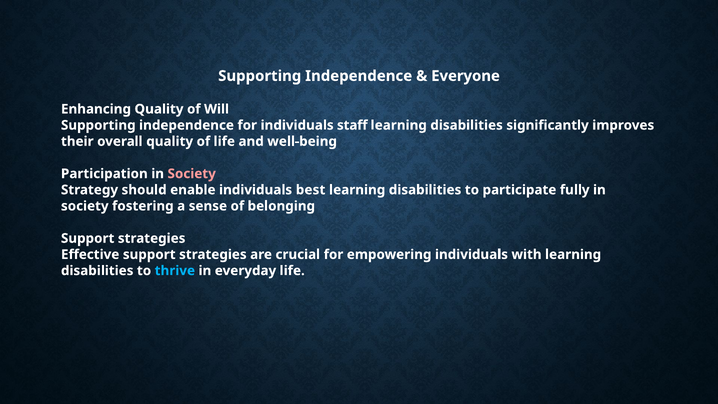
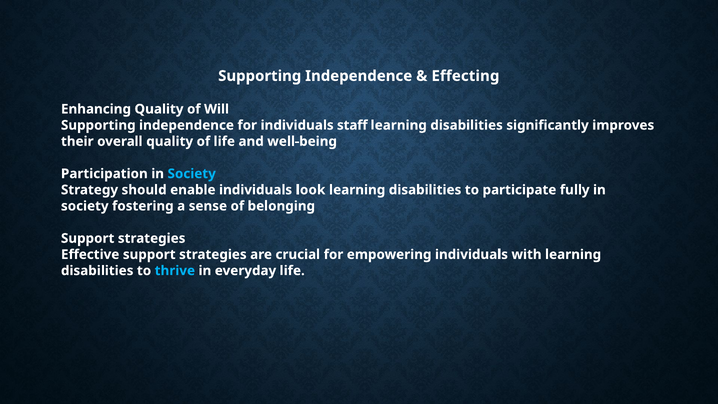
Everyone: Everyone -> Effecting (465, 76)
Society colour: pink -> light blue (192, 174)
best: best -> look (311, 190)
